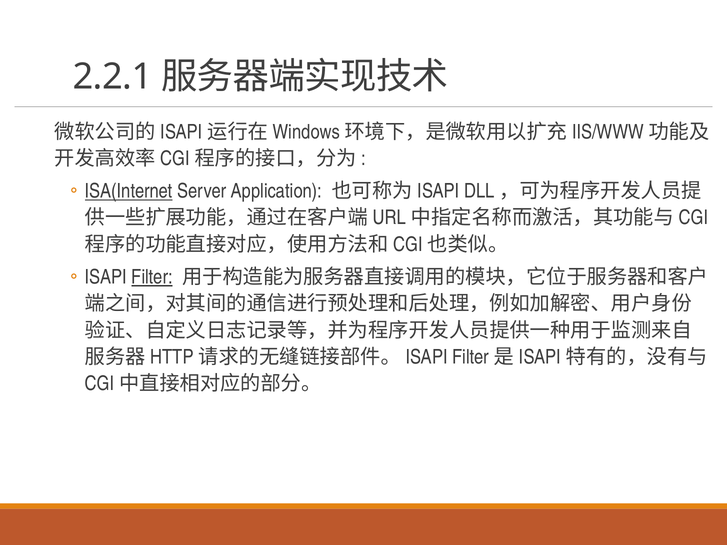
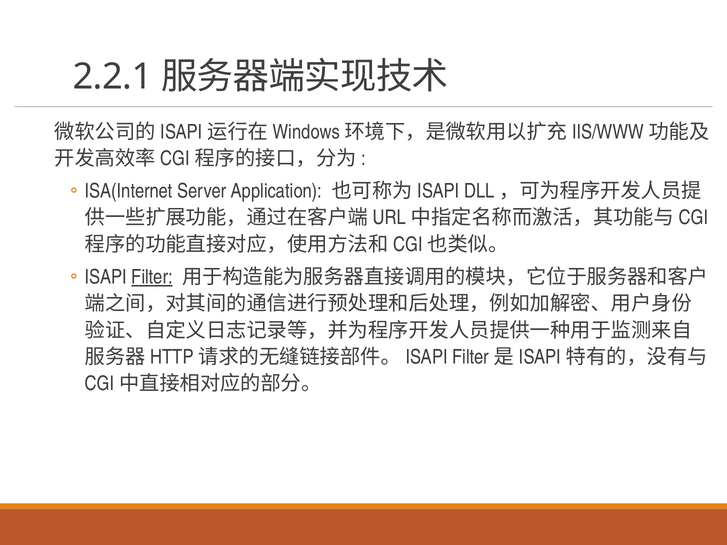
ISA(Internet underline: present -> none (129, 191)
